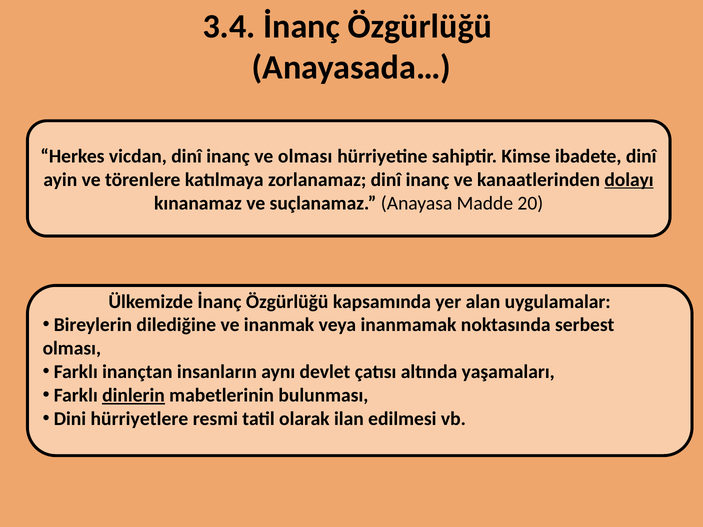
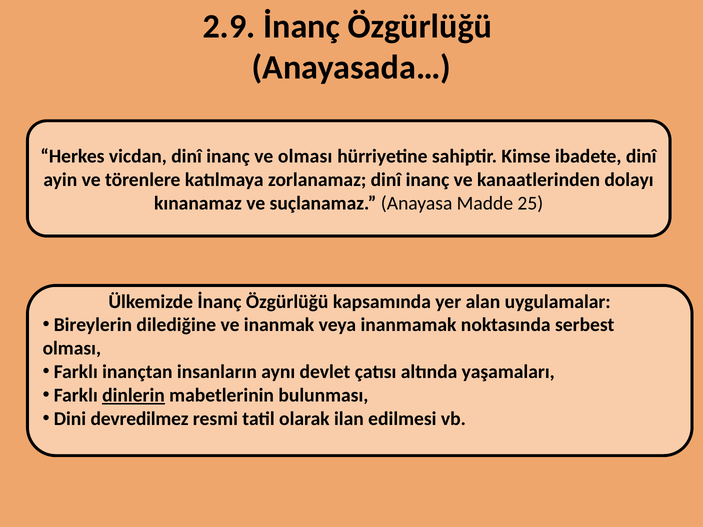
3.4: 3.4 -> 2.9 (229, 26)
dolayı underline: present -> none (629, 180)
20: 20 -> 25 (530, 203)
hürriyetlere: hürriyetlere -> devredilmez (140, 419)
